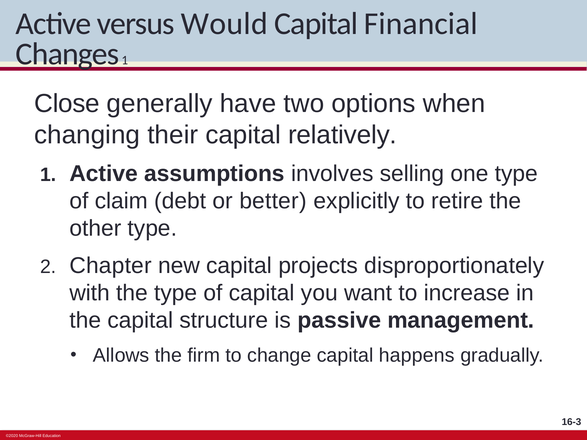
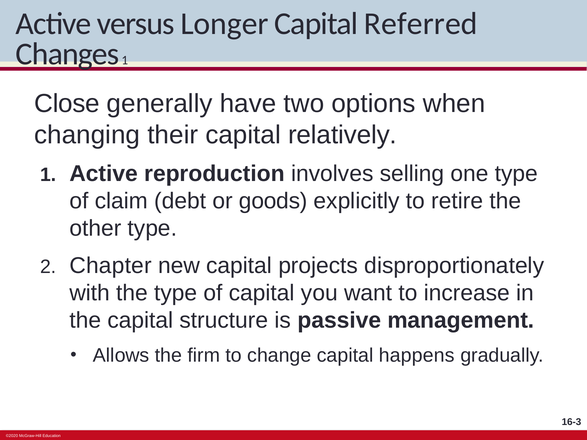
Would: Would -> Longer (224, 24)
Financial: Financial -> Referred (421, 24)
assumptions: assumptions -> reproduction (214, 174)
better: better -> goods (273, 201)
